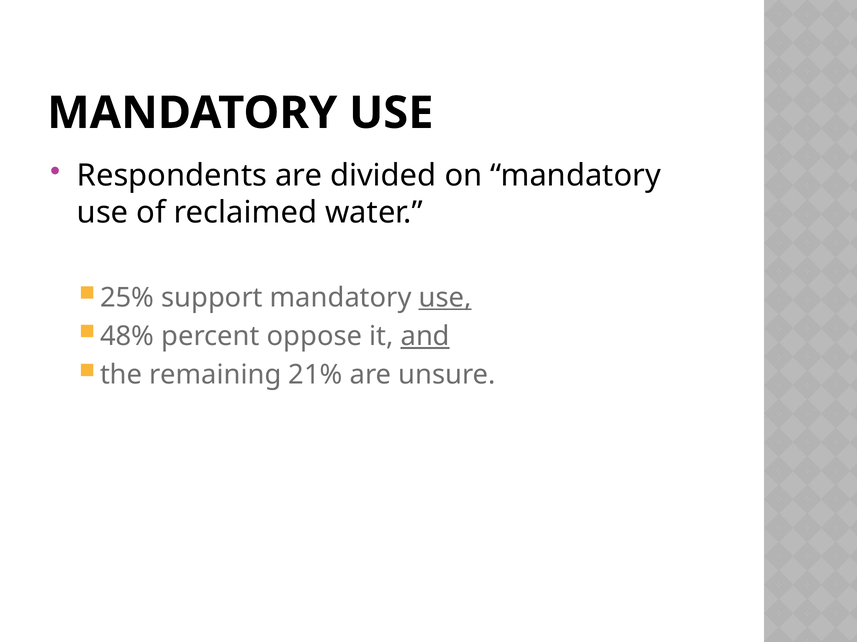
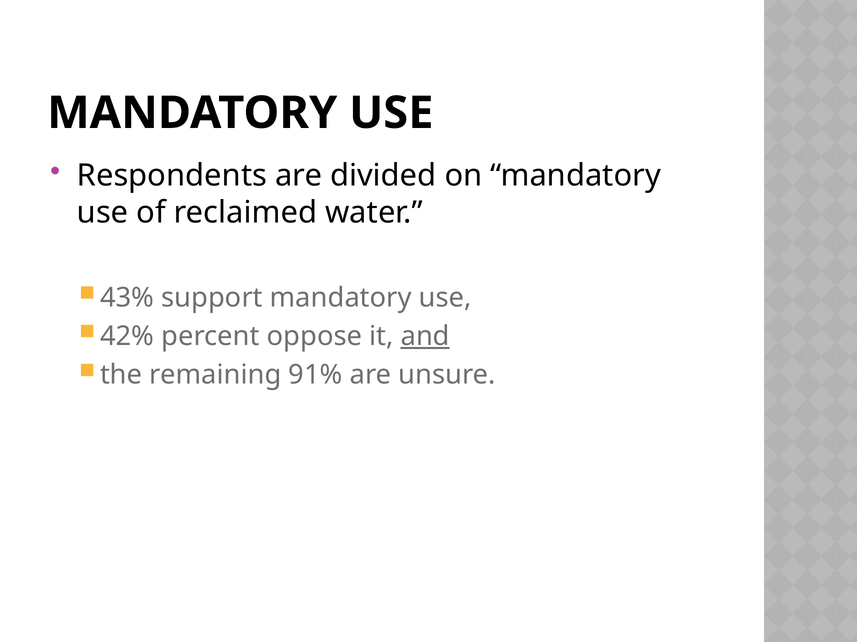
25%: 25% -> 43% (127, 298)
use underline: present -> none (445, 298)
48%: 48% -> 42% (127, 337)
21%: 21% -> 91% (316, 375)
